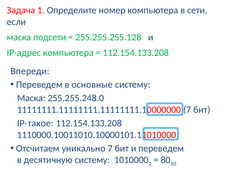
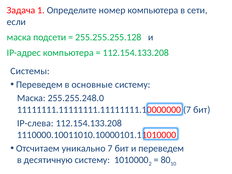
Впереди: Впереди -> Системы (30, 71)
IP-такое: IP-такое -> IP-слева (35, 123)
